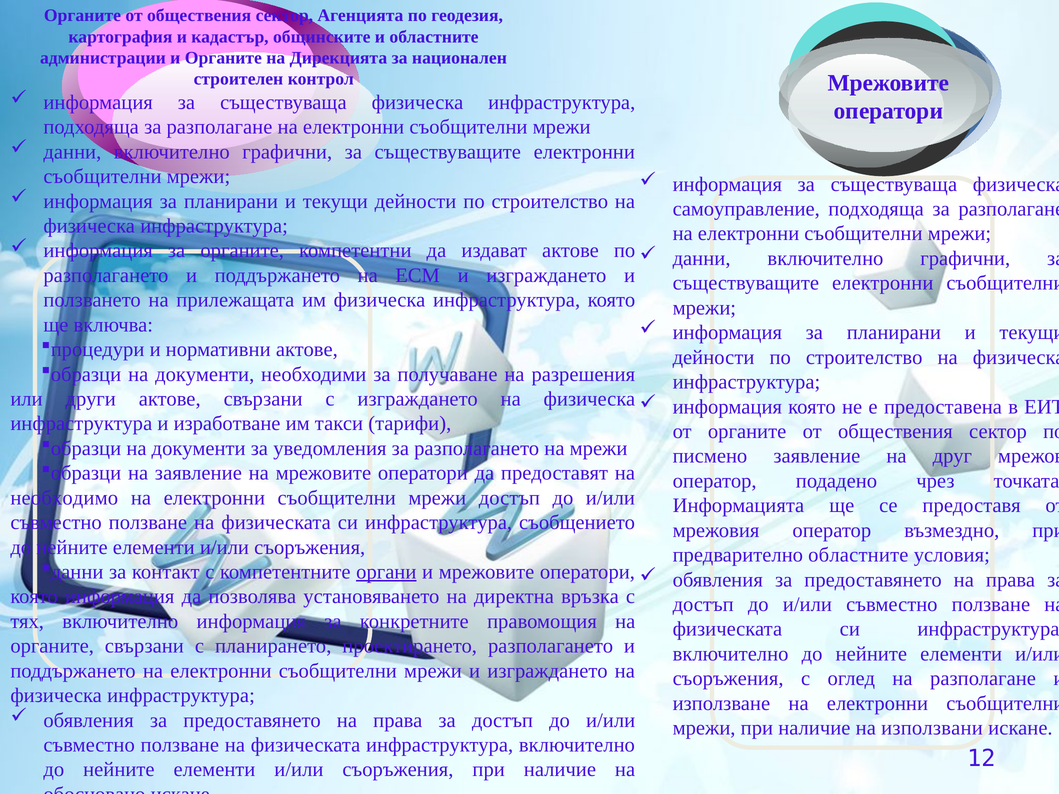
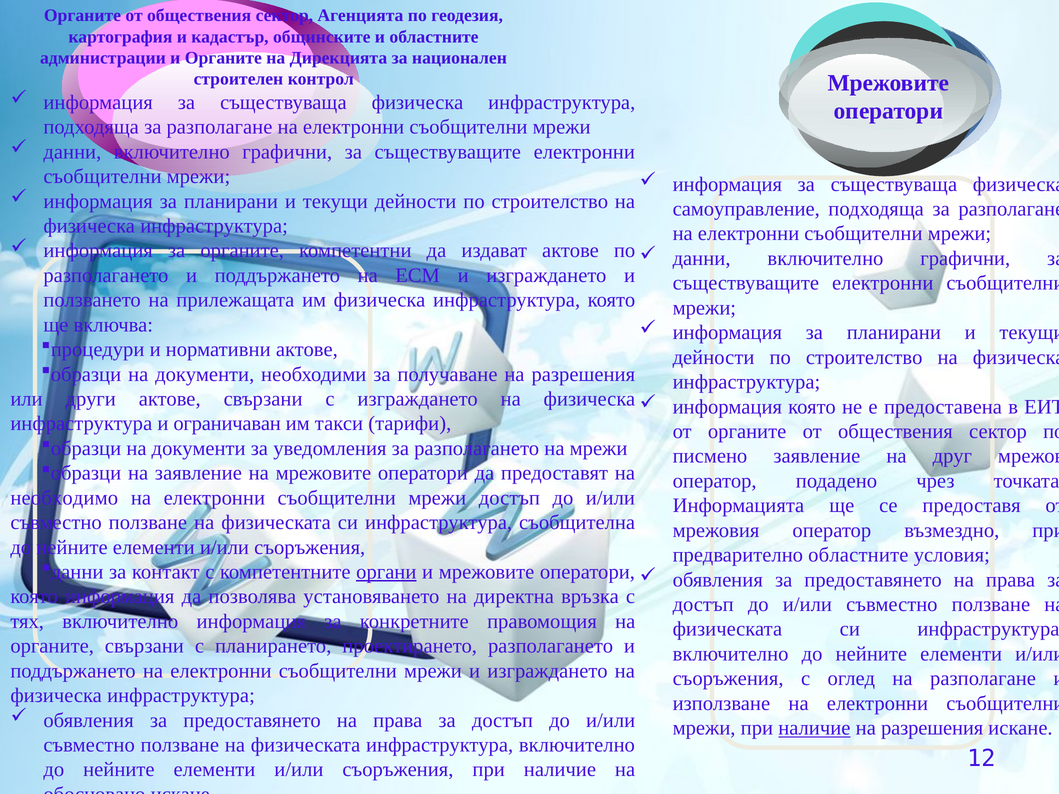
изработване: изработване -> ограничаван (227, 424)
съобщението: съобщението -> съобщителна (577, 523)
наличие underline: none -> present (814, 728)
използвани: използвани -> разрешения (932, 728)
